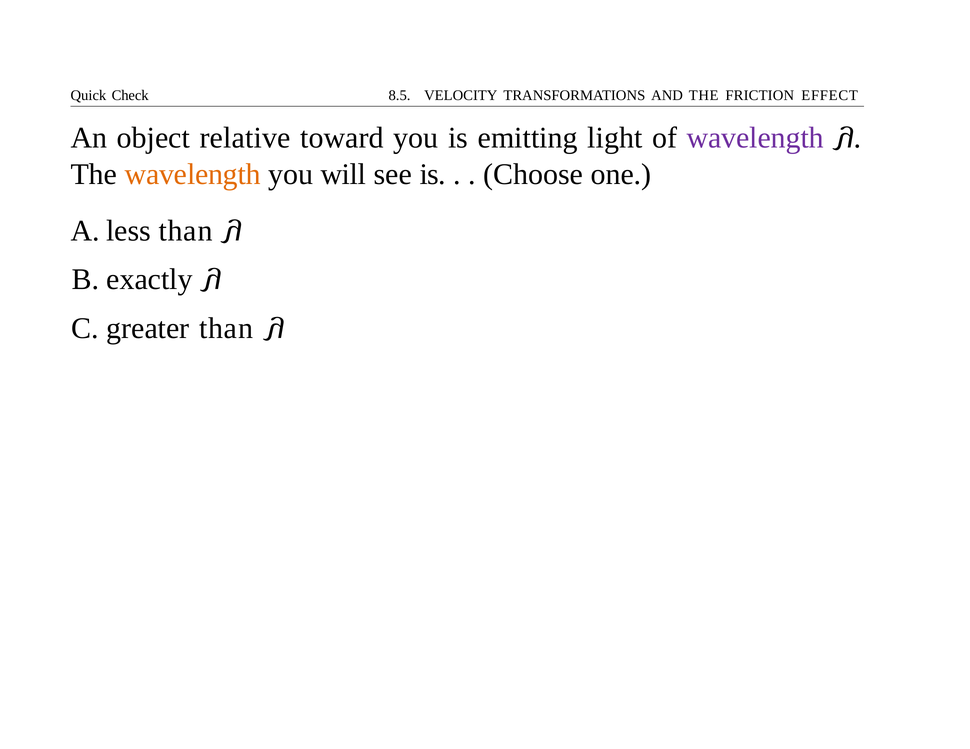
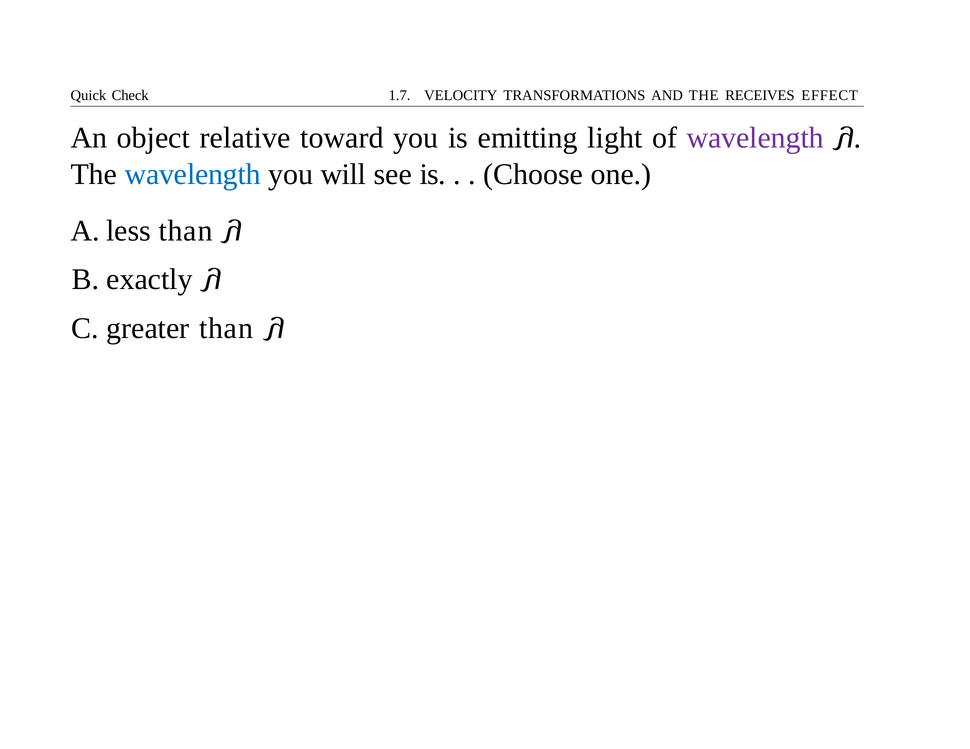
8.5: 8.5 -> 1.7 (400, 96)
FRICTION: FRICTION -> RECEIVES (760, 96)
wavelength colour: orange -> blue (193, 174)
